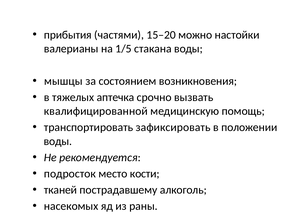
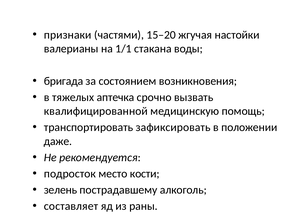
прибытия: прибытия -> признаки (68, 35)
можно: можно -> жгучая (195, 35)
1/5: 1/5 -> 1/1 (123, 49)
мышцы: мышцы -> бригада (64, 81)
воды: воды -> даже (58, 142)
тканей: тканей -> зелень (60, 190)
насекомых: насекомых -> составляет (71, 207)
